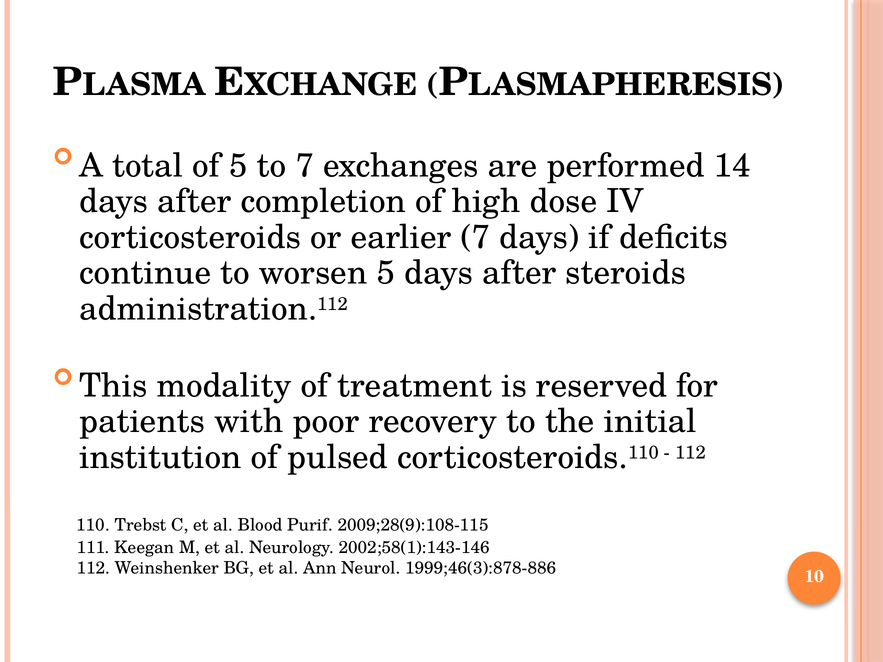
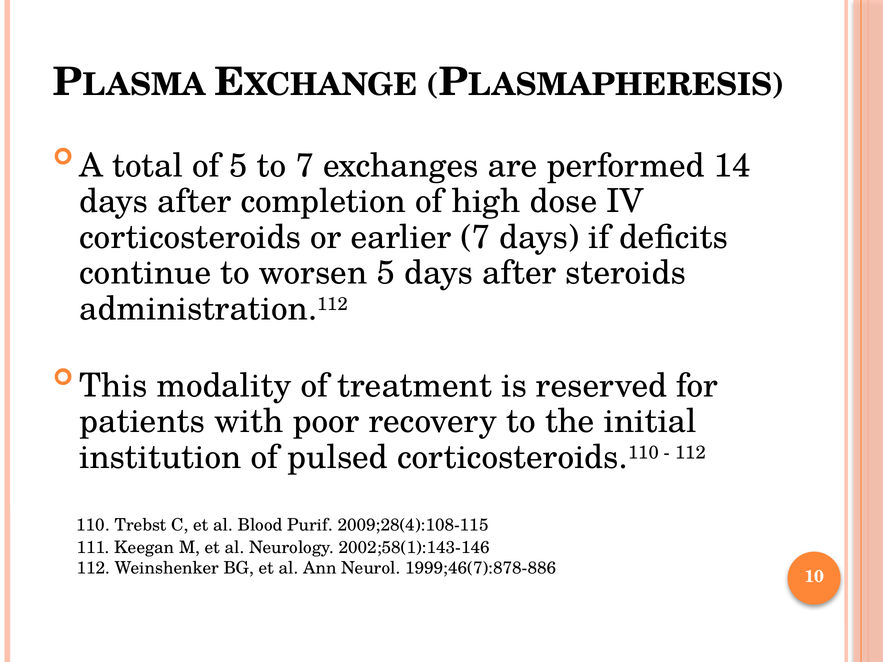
2009;28(9):108-115: 2009;28(9):108-115 -> 2009;28(4):108-115 (413, 525)
1999;46(3):878-886: 1999;46(3):878-886 -> 1999;46(7):878-886 (481, 568)
